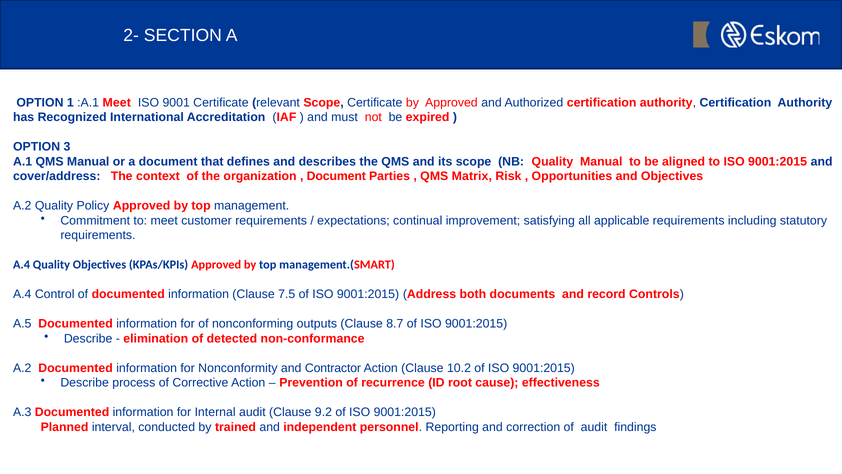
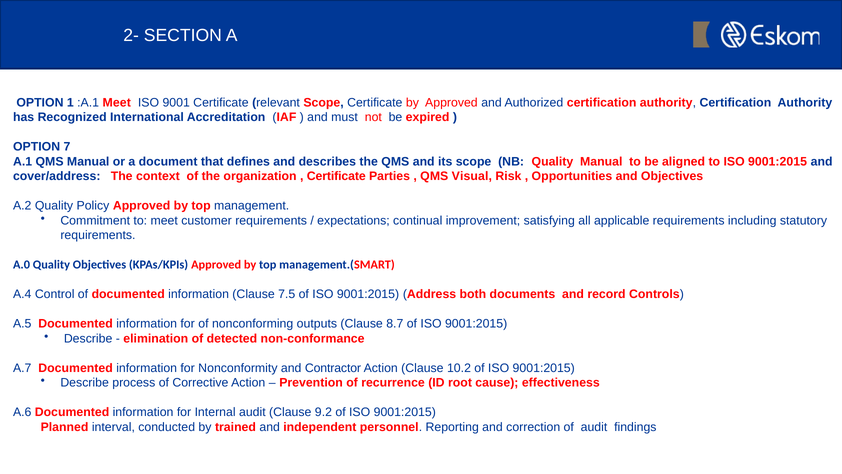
3: 3 -> 7 (67, 147)
Document: Document -> Certificate (336, 176)
Matrix: Matrix -> Visual (472, 176)
A.4: A.4 -> A.0 (22, 265)
A.2: A.2 -> A.7 (22, 368)
A.3: A.3 -> A.6 (22, 412)
